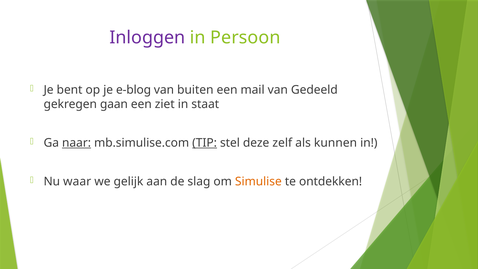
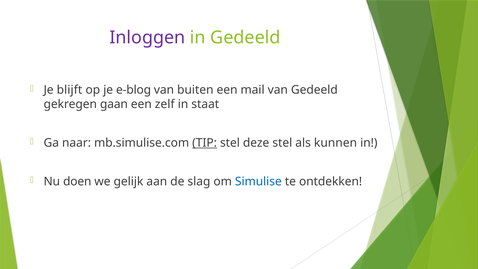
in Persoon: Persoon -> Gedeeld (245, 38)
bent: bent -> blijft (69, 90)
ziet: ziet -> zelf (165, 104)
naar underline: present -> none (77, 143)
deze zelf: zelf -> stel (282, 143)
waar: waar -> doen (77, 182)
Simulise colour: orange -> blue (258, 182)
